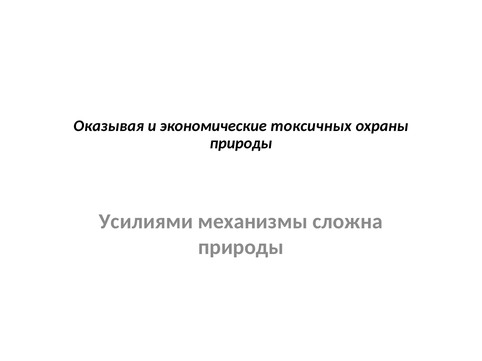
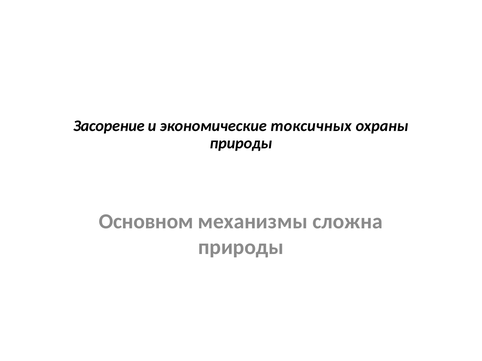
Оказывая: Оказывая -> Засорение (109, 126)
Усилиями: Усилиями -> Основном (146, 222)
